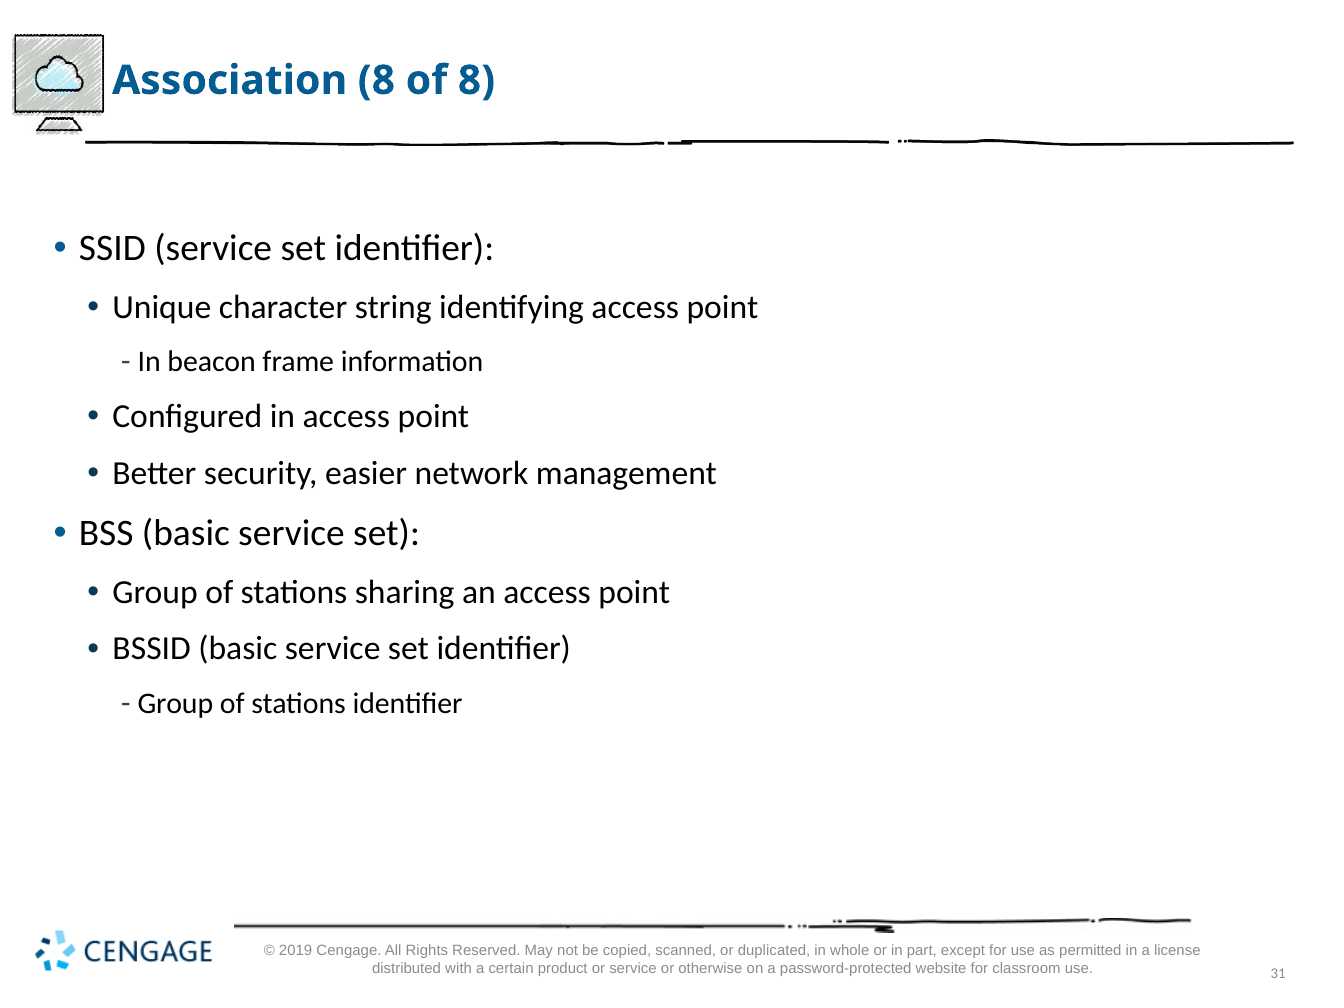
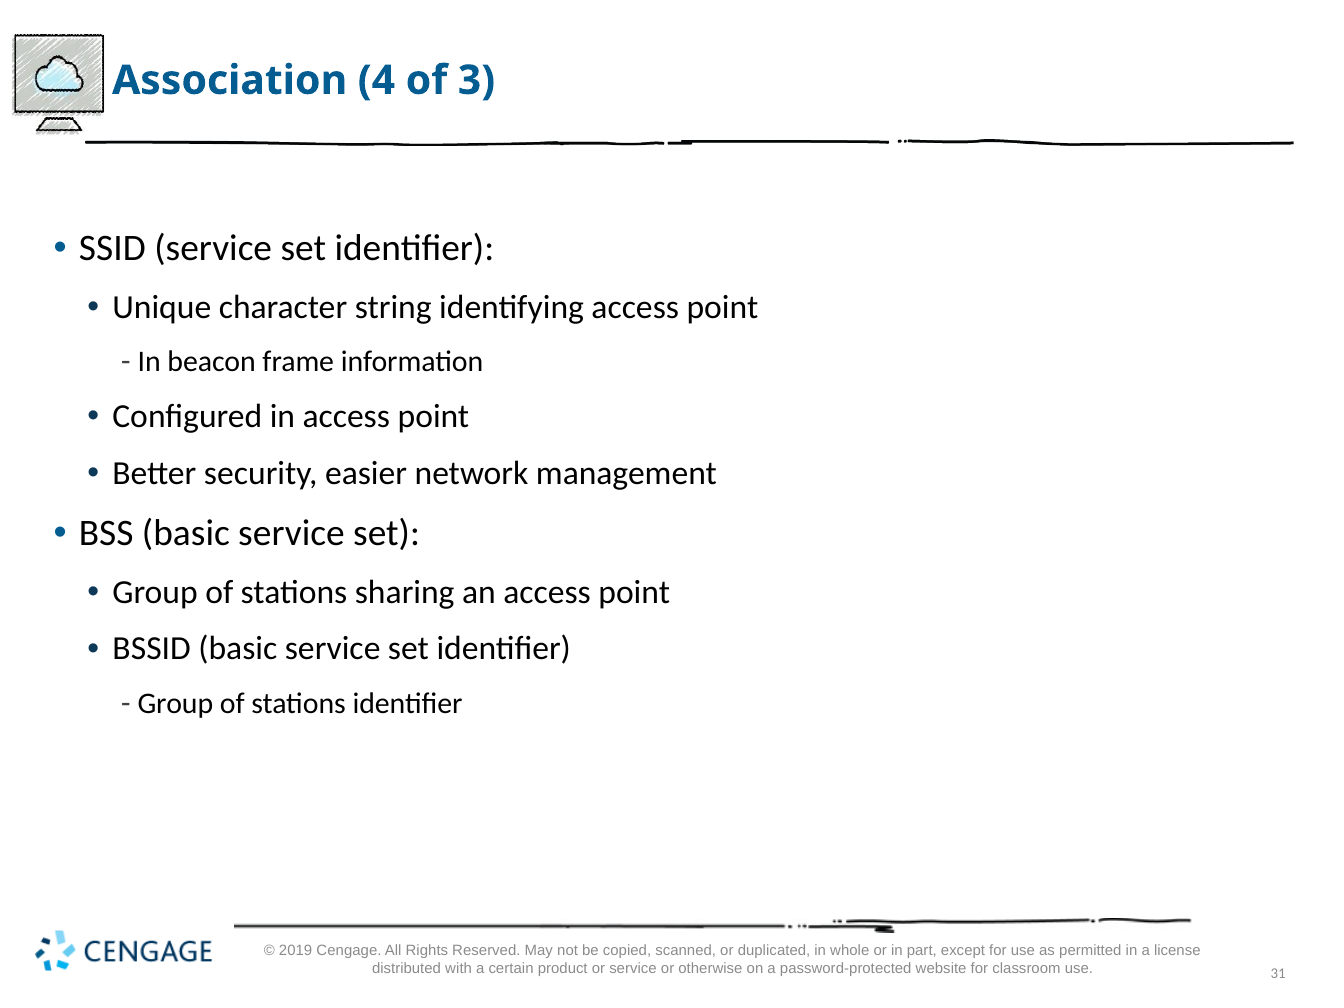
Association 8: 8 -> 4 (376, 80)
of 8: 8 -> 3 (476, 80)
